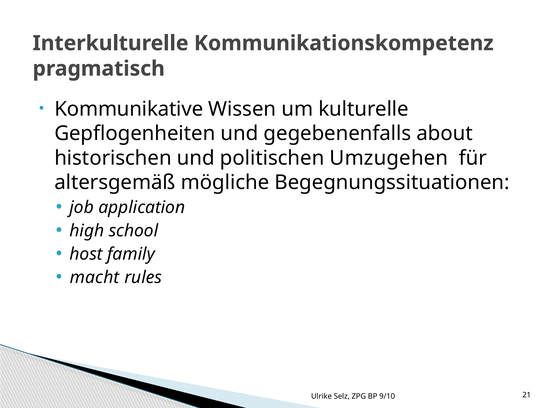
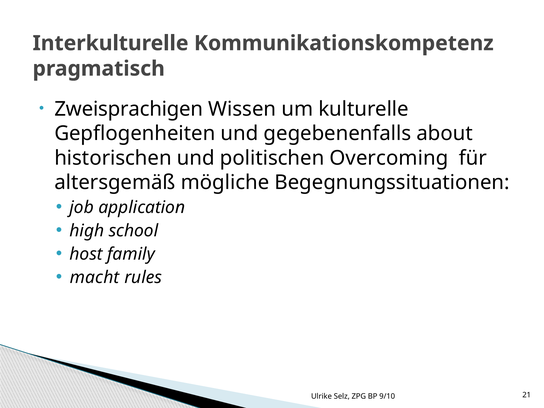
Kommunikative: Kommunikative -> Zweisprachigen (129, 109)
Umzugehen: Umzugehen -> Overcoming (389, 158)
